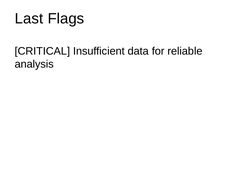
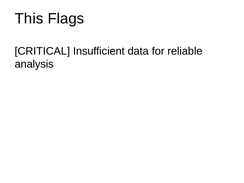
Last: Last -> This (29, 19)
